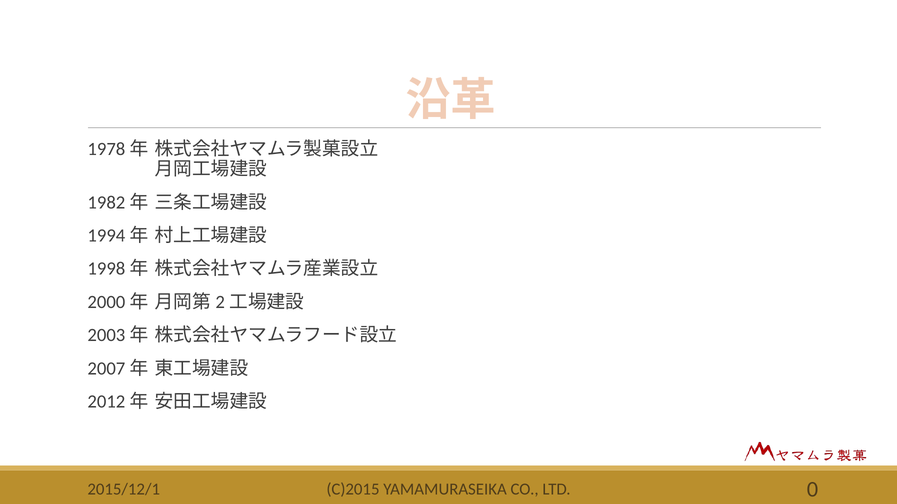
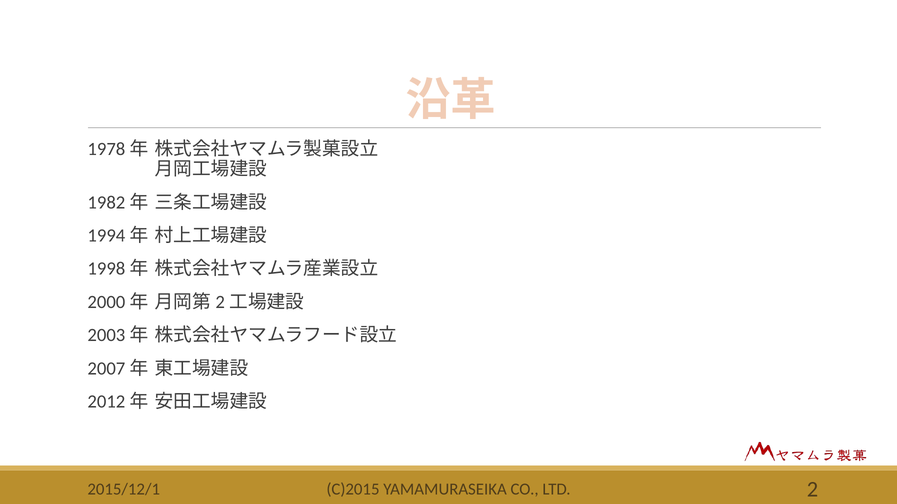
0: 0 -> 2 (813, 490)
